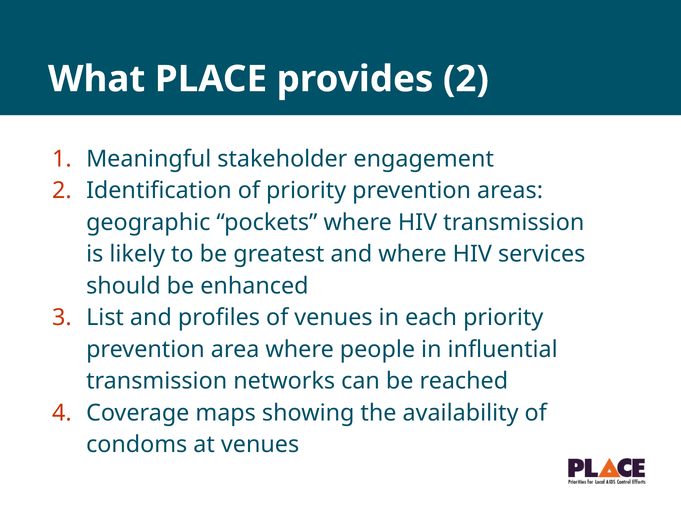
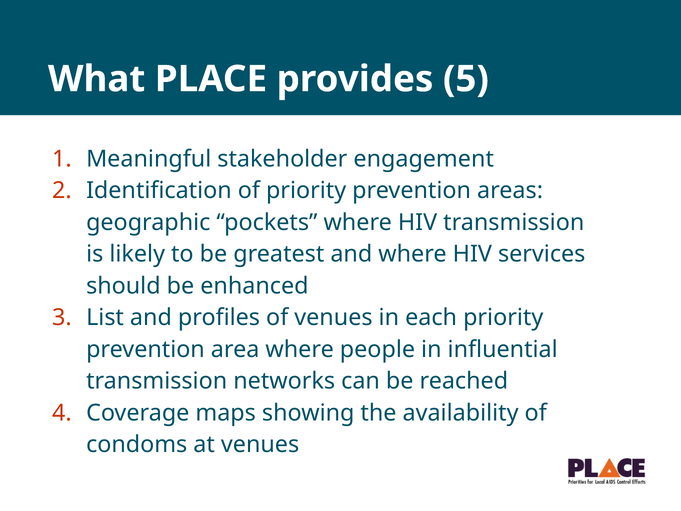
provides 2: 2 -> 5 (466, 79)
